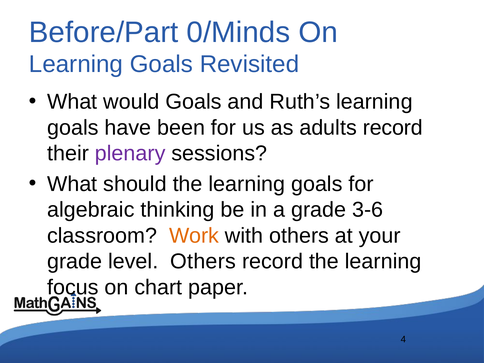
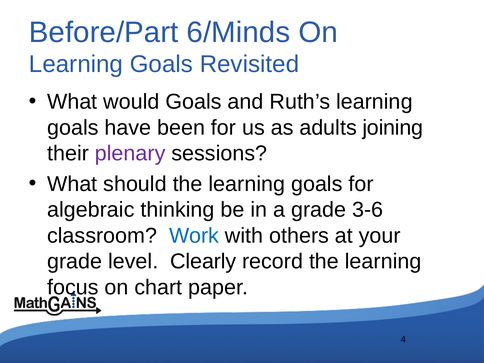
0/Minds: 0/Minds -> 6/Minds (238, 32)
adults record: record -> joining (393, 128)
Work colour: orange -> blue (194, 236)
level Others: Others -> Clearly (203, 261)
